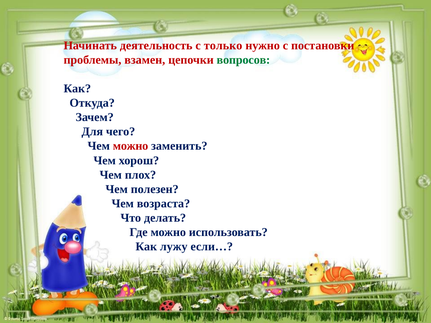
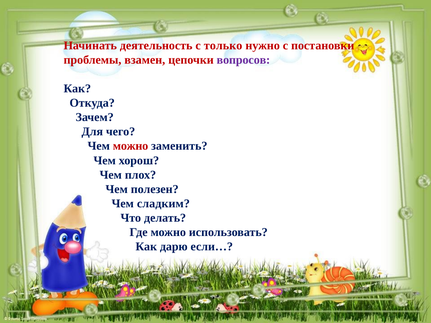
вопросов colour: green -> purple (243, 60)
возраста: возраста -> сладким (163, 204)
лужу: лужу -> дарю (174, 247)
